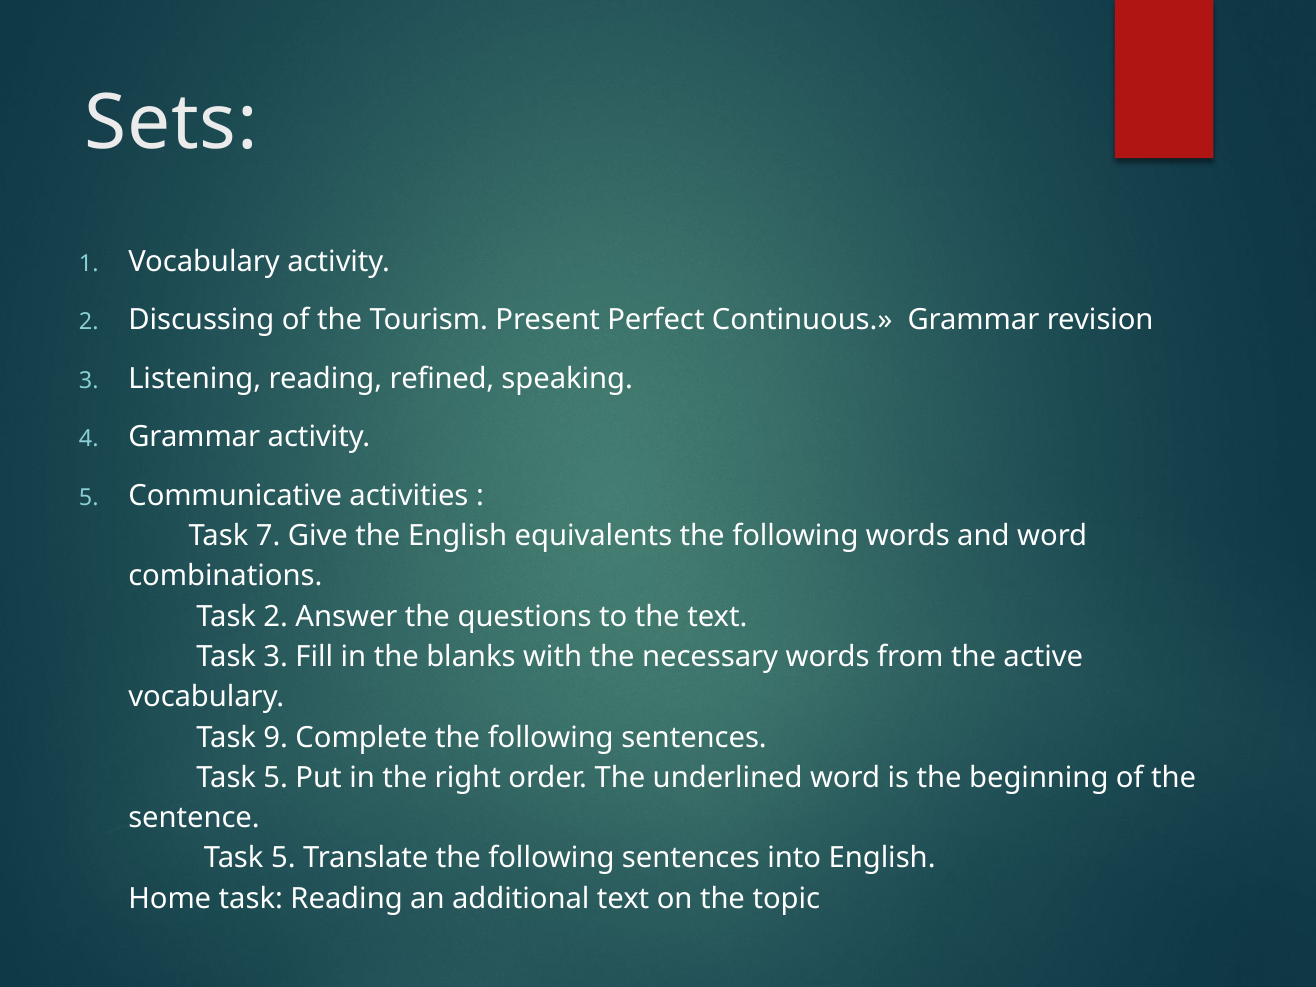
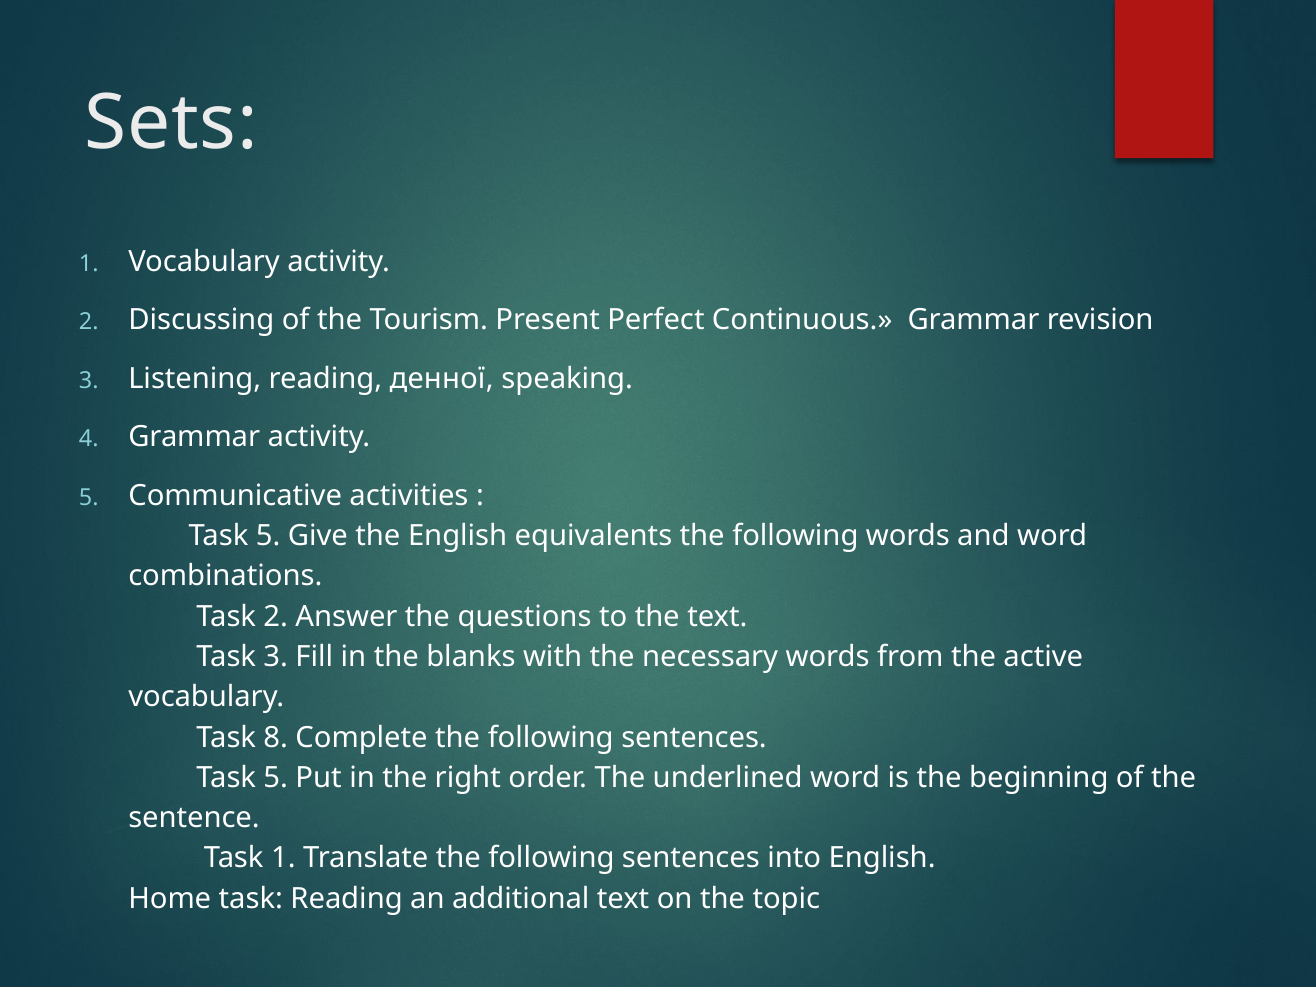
refined: refined -> денної (442, 379)
7: 7 -> 5 (268, 536)
9: 9 -> 8 (276, 737)
5: 5 -> 1 (283, 858)
